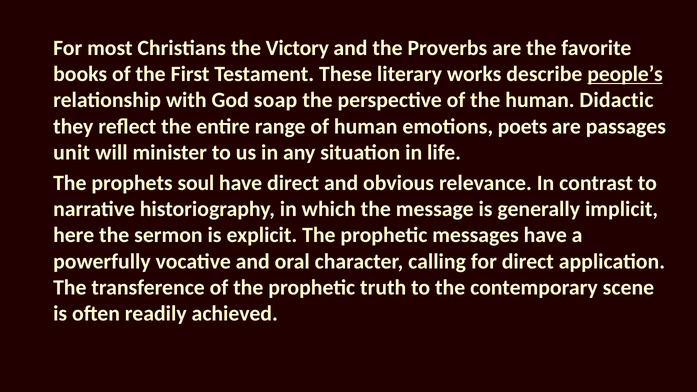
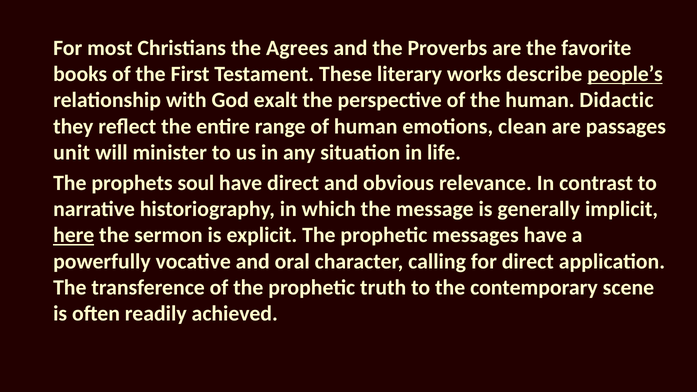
Victory: Victory -> Agrees (297, 48)
soap: soap -> exalt (276, 100)
poets: poets -> clean (522, 126)
here underline: none -> present (74, 235)
